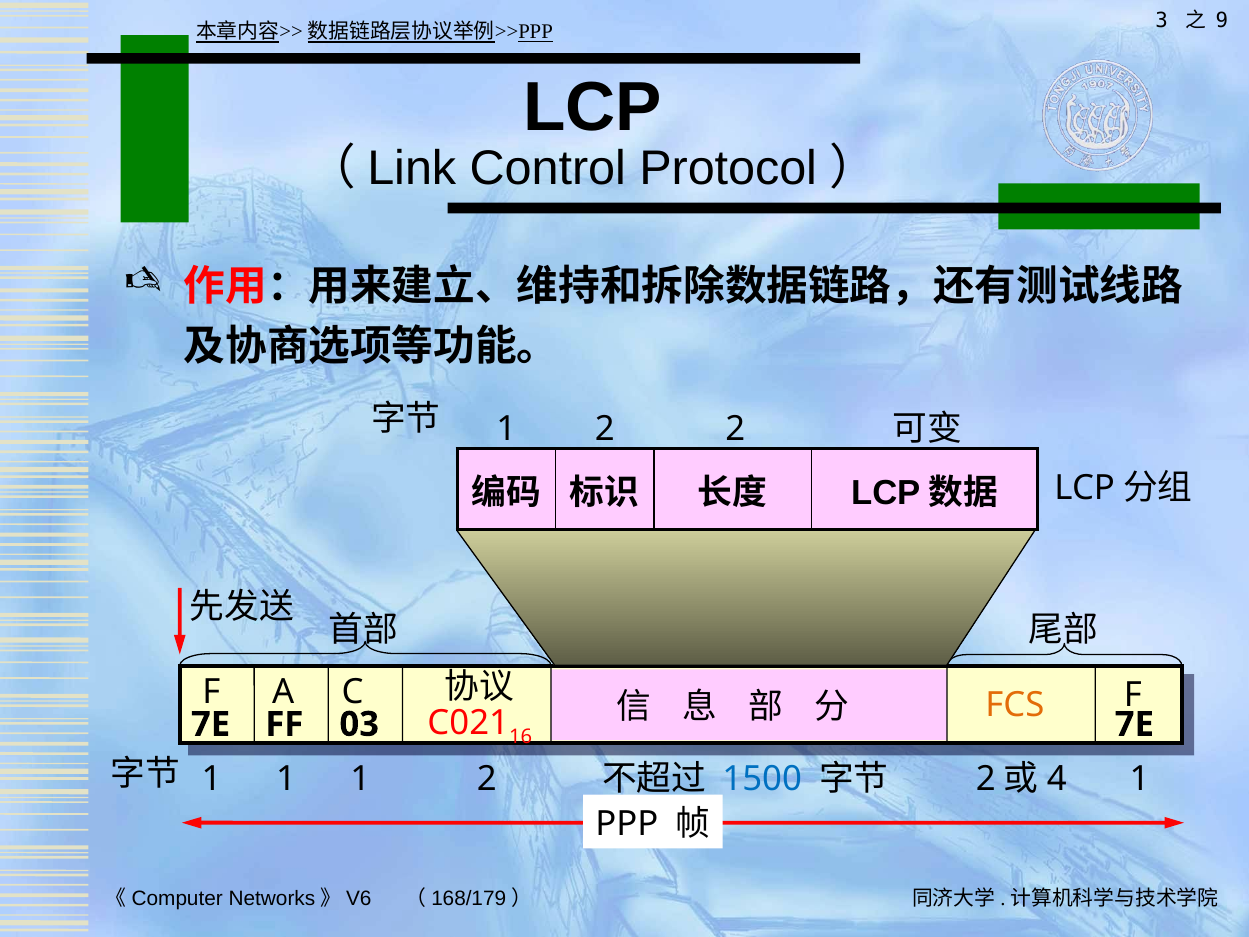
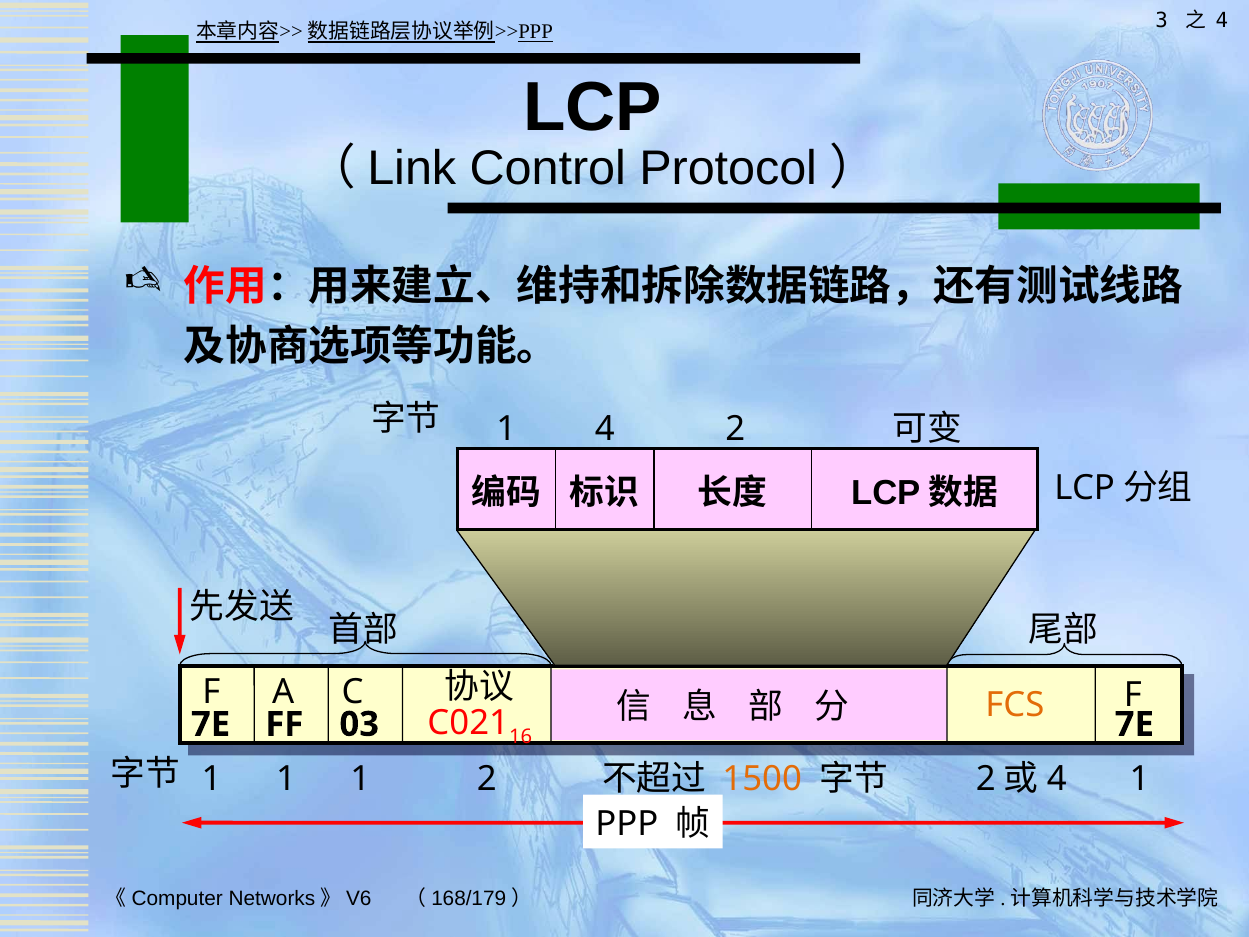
9: 9 -> 4 (1222, 20)
2: 2 -> 4 (605, 429)
1500 colour: blue -> orange (762, 778)
